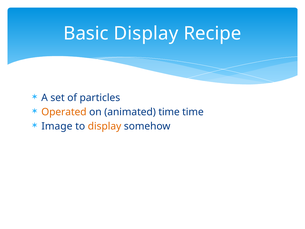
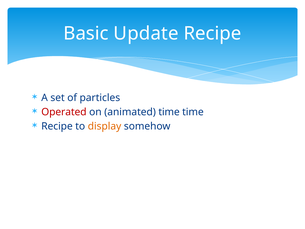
Basic Display: Display -> Update (146, 33)
Operated colour: orange -> red (64, 112)
Image: Image -> Recipe (57, 126)
